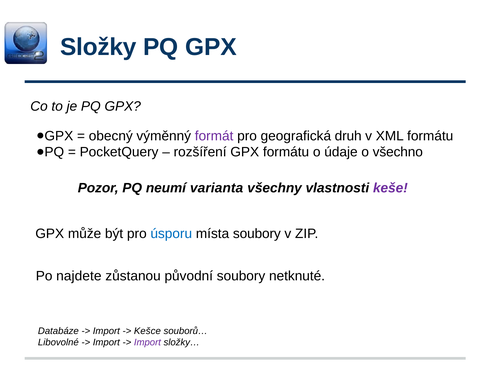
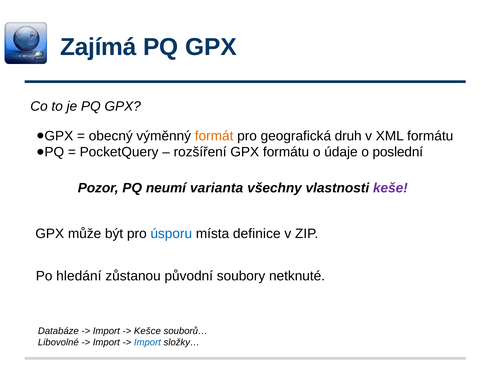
Složky: Složky -> Zajímá (98, 47)
formát colour: purple -> orange (214, 136)
všechno: všechno -> poslední (398, 152)
místa soubory: soubory -> definice (257, 234)
najdete: najdete -> hledání (79, 276)
Import colour: purple -> blue (147, 343)
